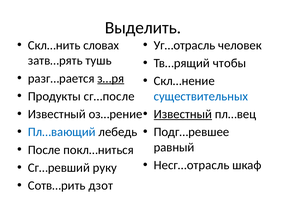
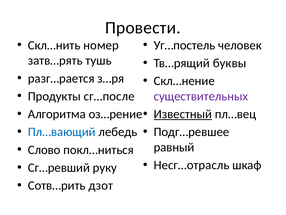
Выделить: Выделить -> Провести (143, 28)
словах: словах -> номер (101, 45)
Уг…отрасль: Уг…отрасль -> Уг…постель (185, 45)
чтобы: чтобы -> буквы (230, 63)
з…ря underline: present -> none (111, 78)
существительных colour: blue -> purple (201, 96)
Известный: Известный -> Алгоритма (57, 114)
После: После -> Слово (44, 149)
